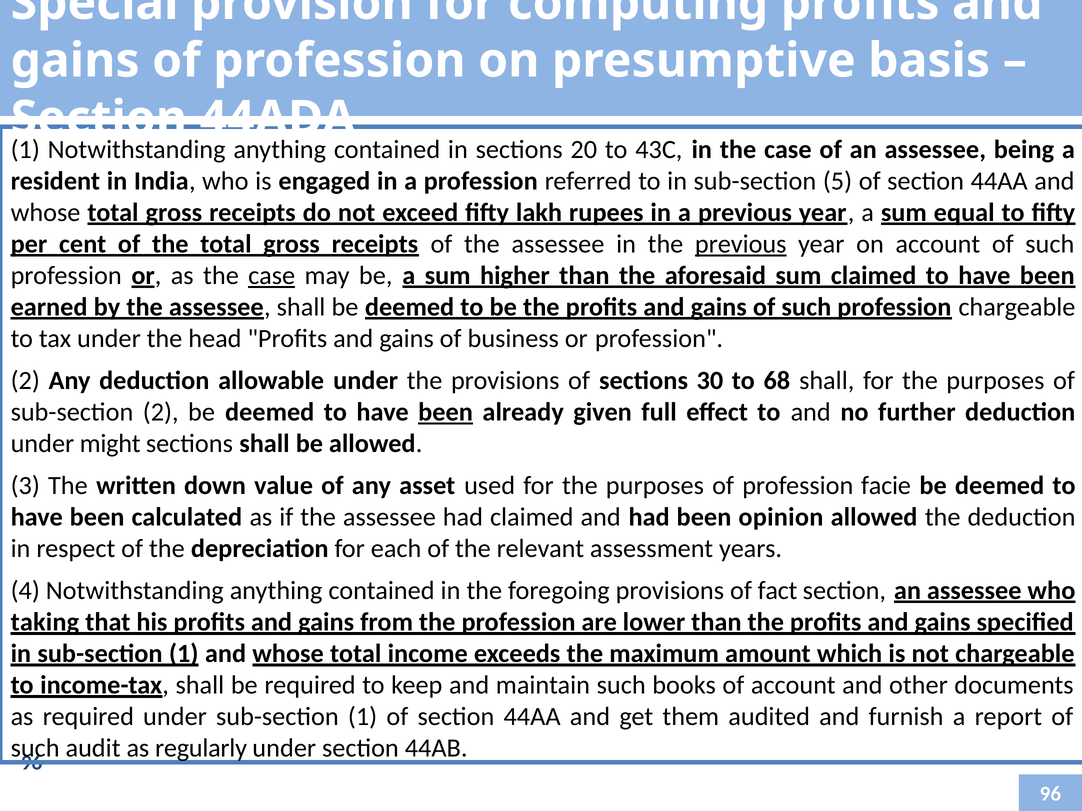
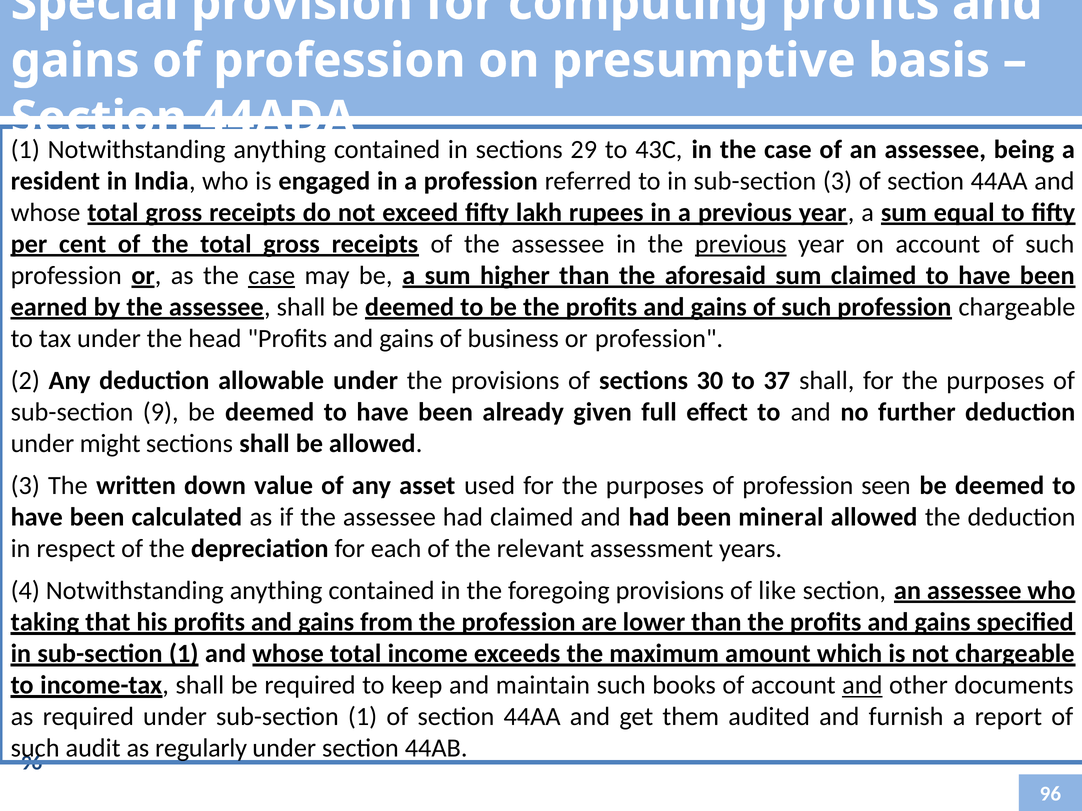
20: 20 -> 29 (584, 150)
sub-section 5: 5 -> 3 (838, 181)
68: 68 -> 37 (777, 381)
sub-section 2: 2 -> 9 (161, 412)
been underline: present -> none (446, 412)
facie: facie -> seen (886, 486)
opinion: opinion -> mineral (781, 518)
fact: fact -> like (777, 591)
and underline: none -> present (862, 686)
